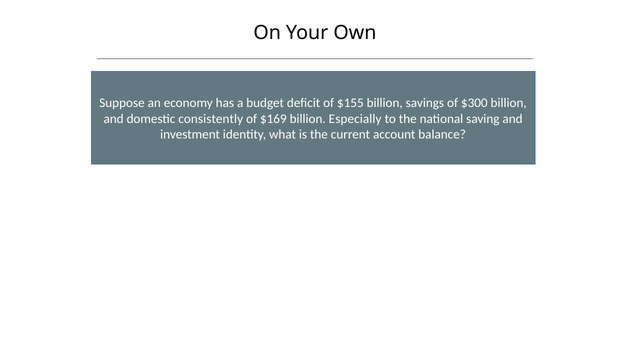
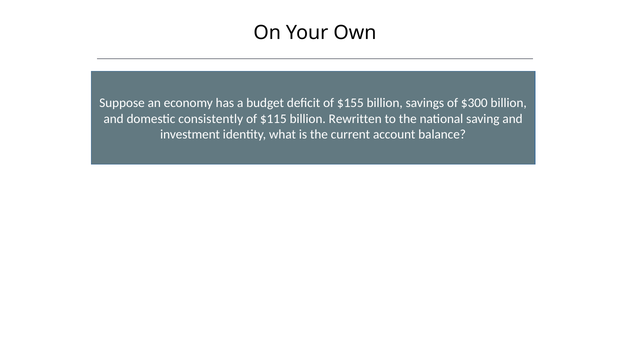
$169: $169 -> $115 (273, 119)
Especially: Especially -> Rewritten (355, 119)
